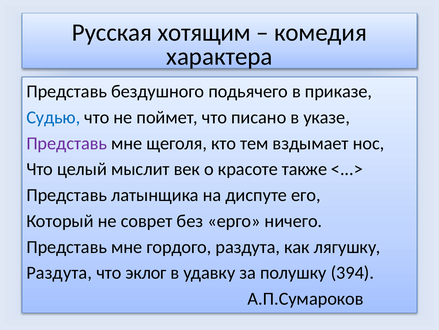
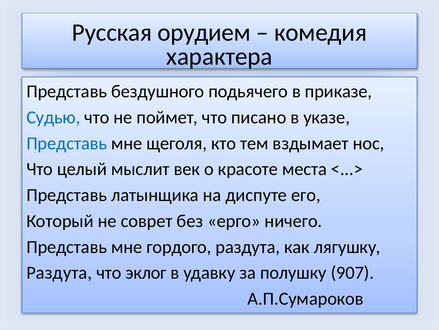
хотящим: хотящим -> орудием (204, 32)
Представь colour: purple -> blue (67, 143)
также: также -> места (304, 169)
394: 394 -> 907 (352, 272)
